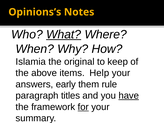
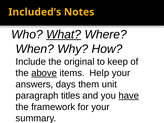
Opinions’s: Opinions’s -> Included’s (35, 12)
Islamia: Islamia -> Include (31, 62)
above underline: none -> present (44, 73)
early: early -> days (66, 84)
rule: rule -> unit (109, 84)
for underline: present -> none (83, 107)
